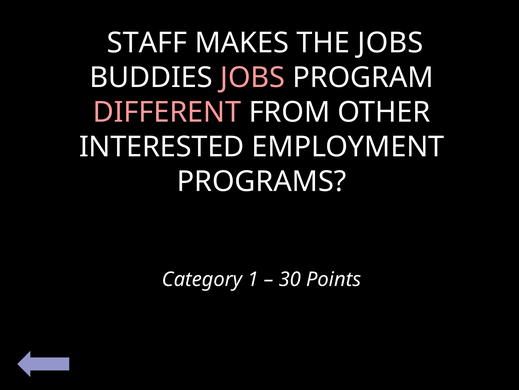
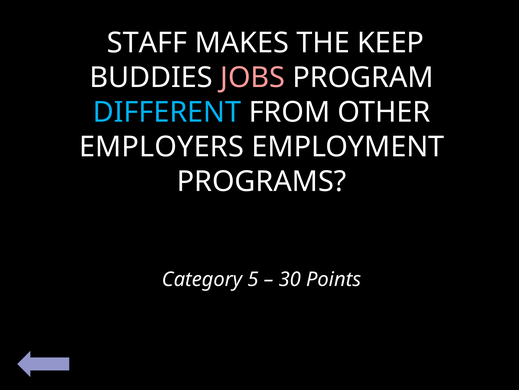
THE JOBS: JOBS -> KEEP (391, 43)
DIFFERENT colour: pink -> light blue (167, 112)
INTERESTED: INTERESTED -> EMPLOYERS (161, 147)
1: 1 -> 5 (253, 279)
